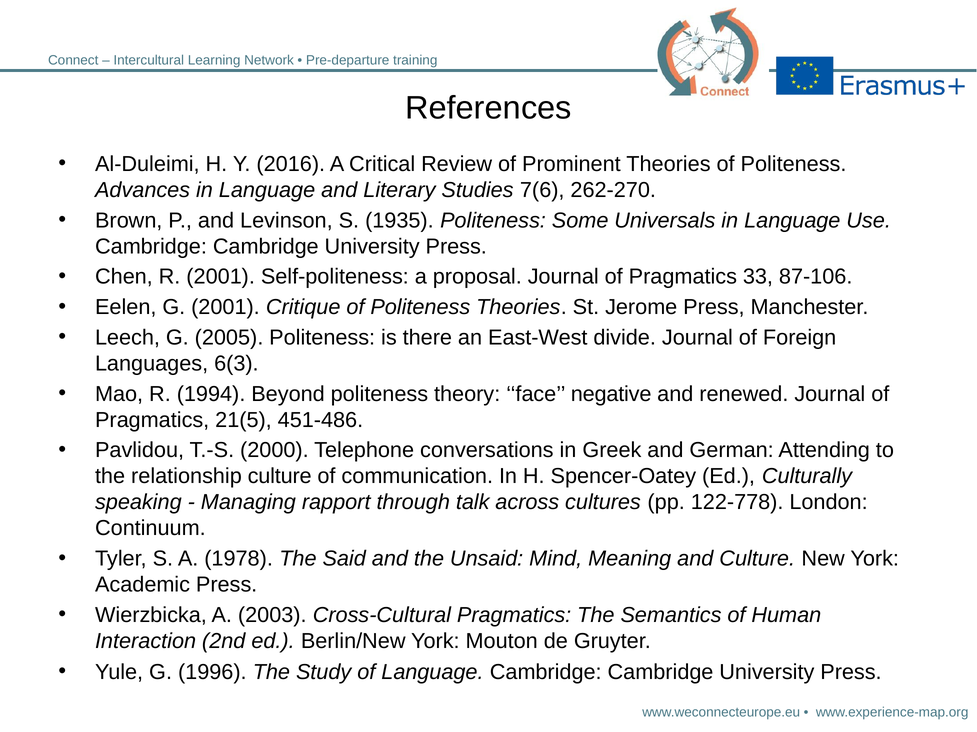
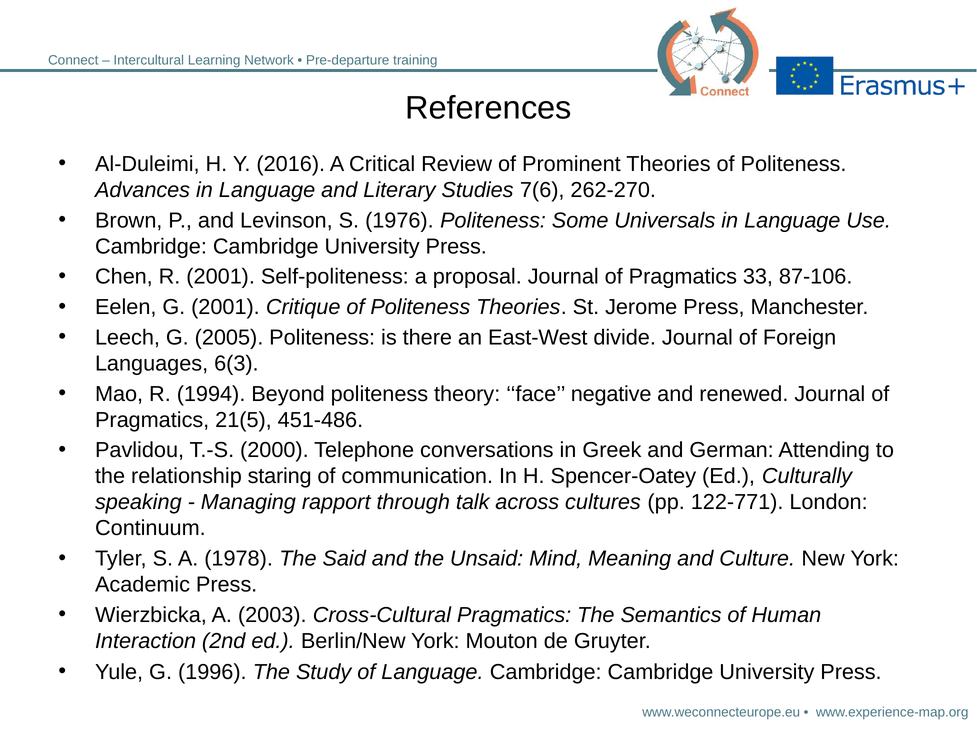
1935: 1935 -> 1976 (399, 221)
relationship culture: culture -> staring (280, 477)
122-778: 122-778 -> 122-771 (737, 503)
